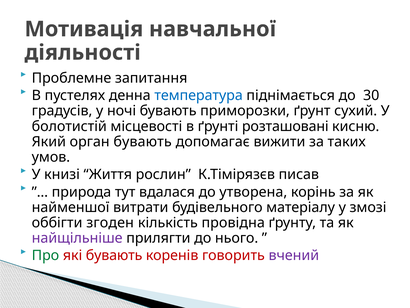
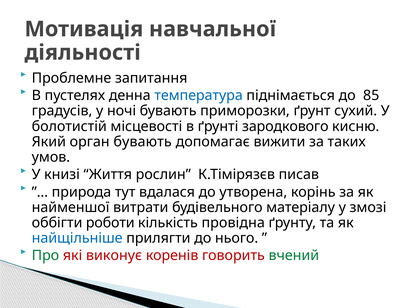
30: 30 -> 85 (371, 95)
розташовані: розташовані -> зародкового (285, 126)
згоден: згоден -> роботи (110, 222)
найщільніше colour: purple -> blue (77, 238)
які бувають: бувають -> виконує (114, 255)
вчений colour: purple -> green (294, 255)
